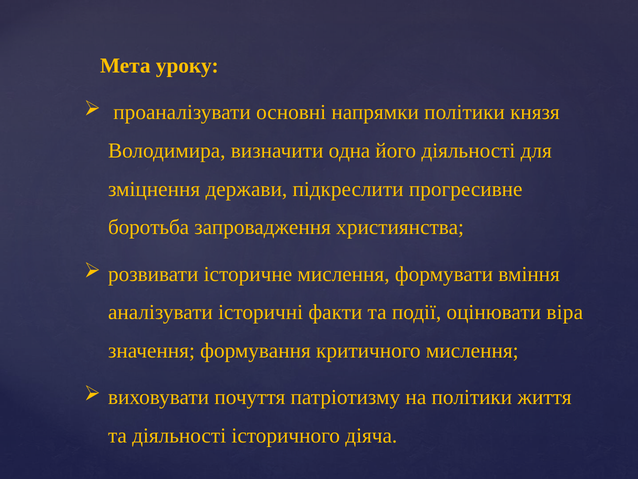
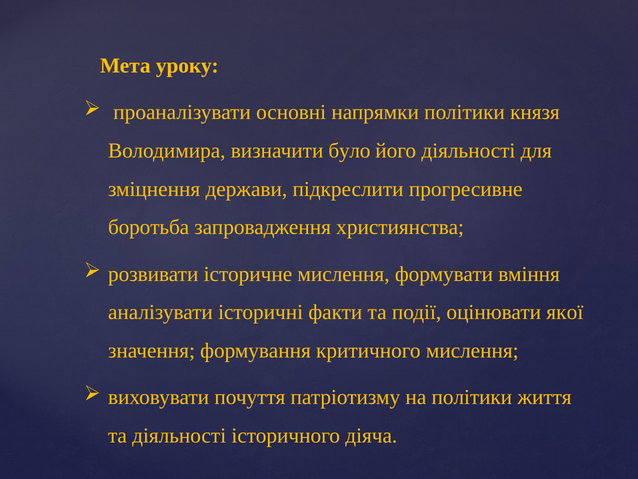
одна: одна -> було (349, 151)
віра: віра -> якої (565, 312)
